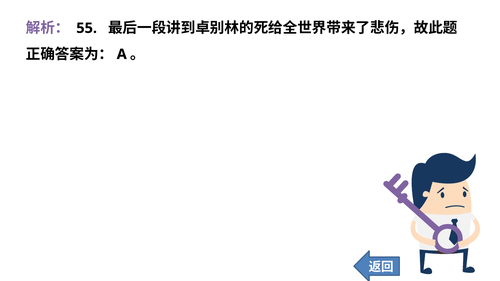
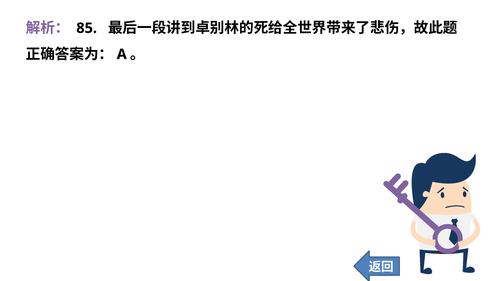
55: 55 -> 85 (87, 28)
